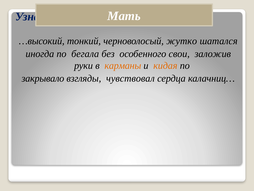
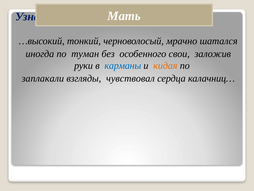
жутко: жутко -> мрачно (182, 41)
бегала: бегала -> туман (85, 54)
карманы colour: orange -> blue (123, 66)
закрывало: закрывало -> заплакали (43, 78)
